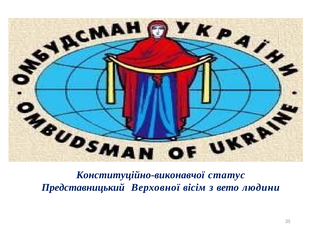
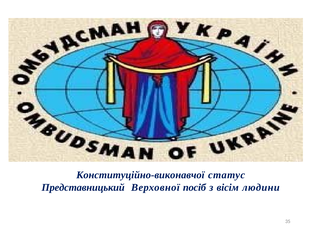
вісім: вісім -> посіб (194, 187)
вето: вето -> вісім (228, 187)
